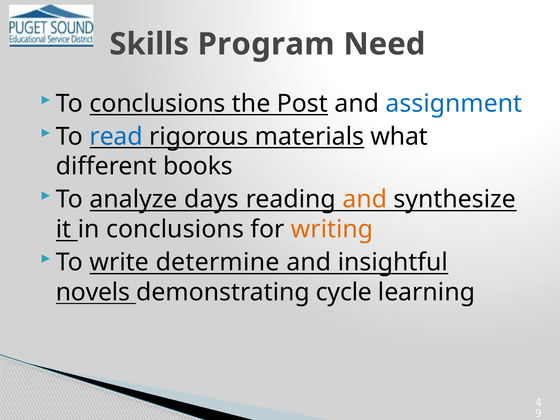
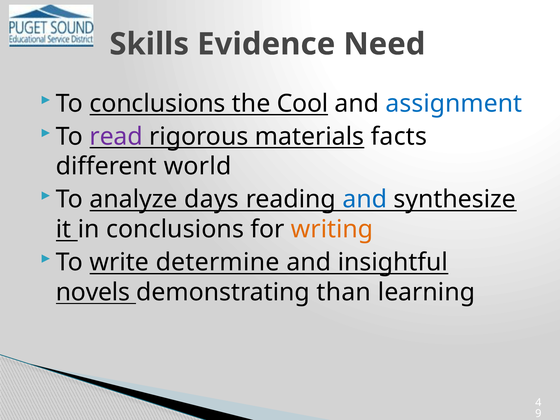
Program: Program -> Evidence (266, 44)
Post: Post -> Cool (302, 103)
read colour: blue -> purple (116, 136)
what: what -> facts (399, 136)
books: books -> world (198, 166)
and colour: orange -> blue (365, 199)
cycle: cycle -> than (344, 292)
